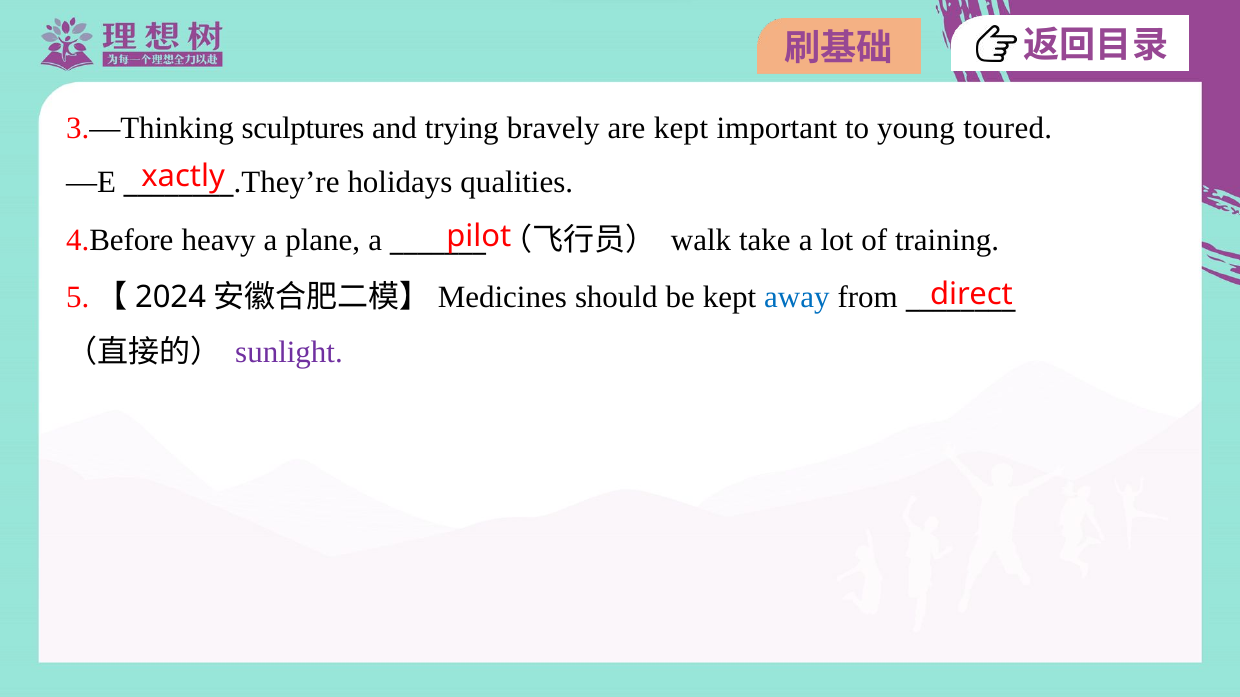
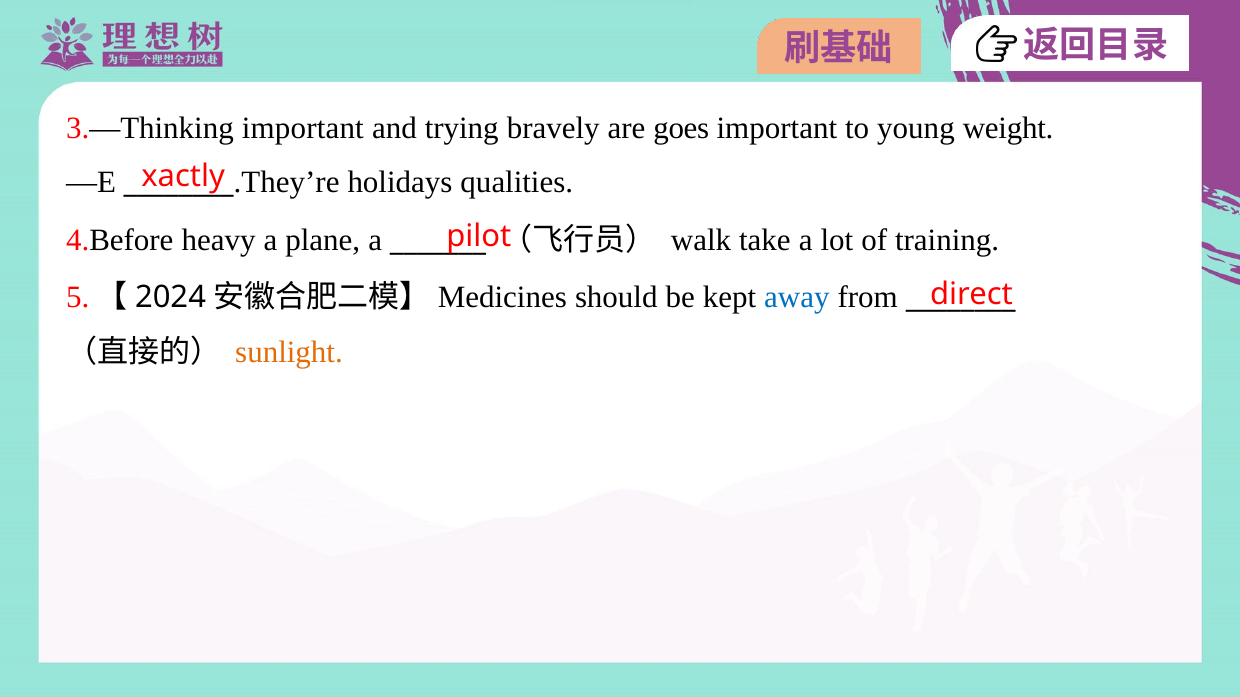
3.—Thinking sculptures: sculptures -> important (303, 128)
are kept: kept -> goes (681, 128)
toured: toured -> weight (1008, 128)
sunlight colour: purple -> orange (289, 352)
